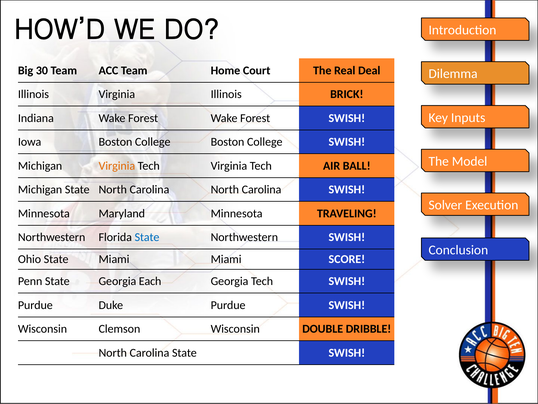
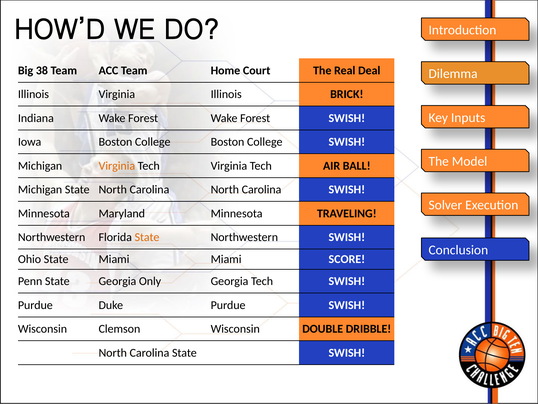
30: 30 -> 38 (42, 70)
State colour: blue -> orange (147, 237)
Each: Each -> Only (150, 281)
